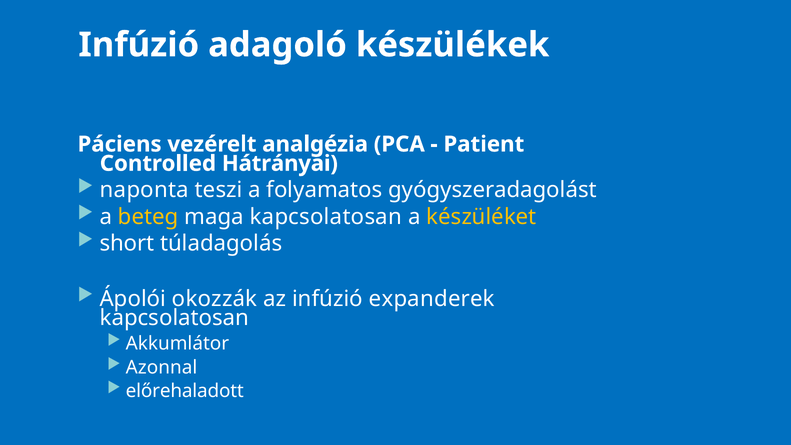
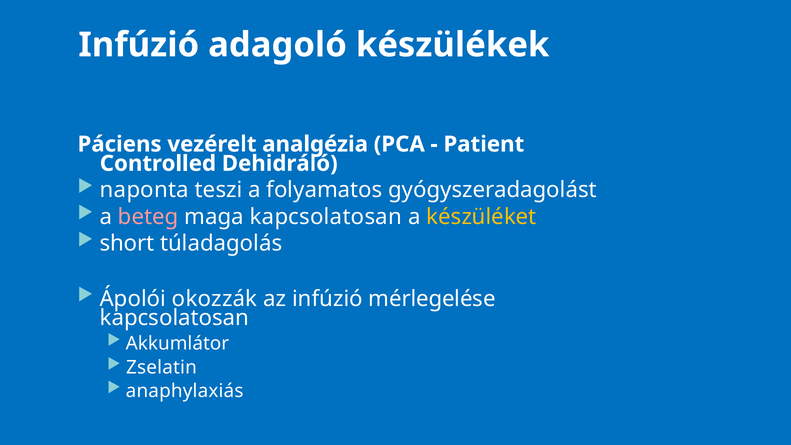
Hátrányai: Hátrányai -> Dehidráló (280, 163)
beteg colour: yellow -> pink (148, 217)
expanderek: expanderek -> mérlegelése (432, 299)
Azonnal: Azonnal -> Zselatin (161, 367)
előrehaladott: előrehaladott -> anaphylaxiás (185, 391)
